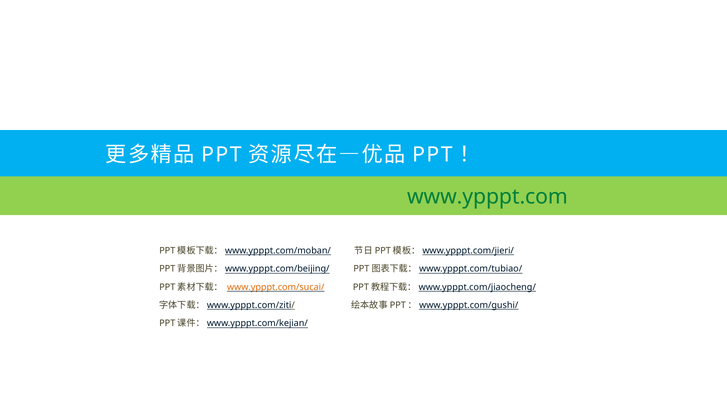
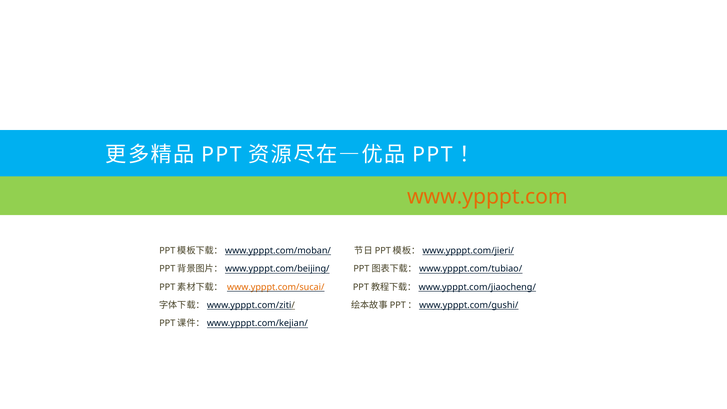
www.ypppt.com colour: green -> orange (487, 197)
